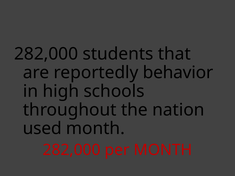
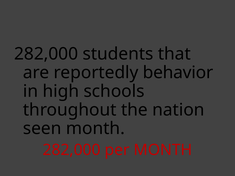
used: used -> seen (42, 129)
